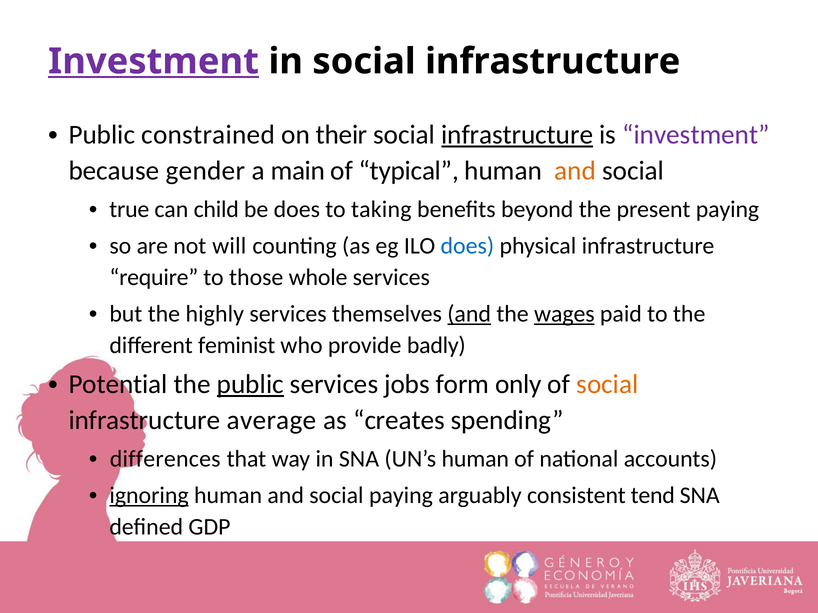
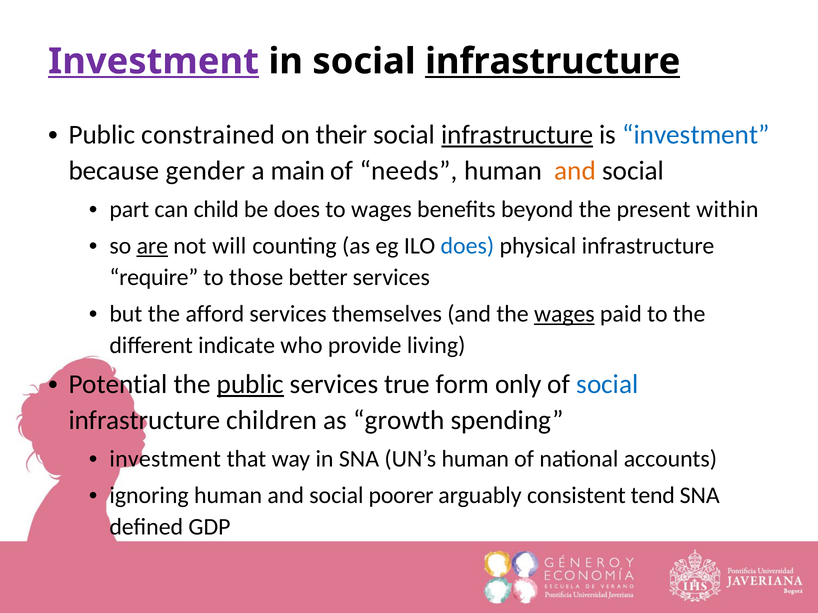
infrastructure underline: none -> present (553, 61)
investment colour: purple -> blue (696, 135)
typical: typical -> needs (409, 171)
true: true -> part (129, 210)
to taking: taking -> wages (381, 210)
present paying: paying -> within (727, 210)
are underline: none -> present (152, 246)
whole: whole -> better (318, 278)
highly: highly -> afford (215, 314)
and underline: present -> none (469, 314)
feminist: feminist -> indicate (237, 346)
badly: badly -> living (436, 346)
jobs: jobs -> true (407, 385)
social colour: orange -> blue (607, 385)
average: average -> children (272, 420)
creates: creates -> growth (399, 420)
differences: differences -> investment (165, 459)
ignoring underline: present -> none (149, 496)
social paying: paying -> poorer (401, 496)
